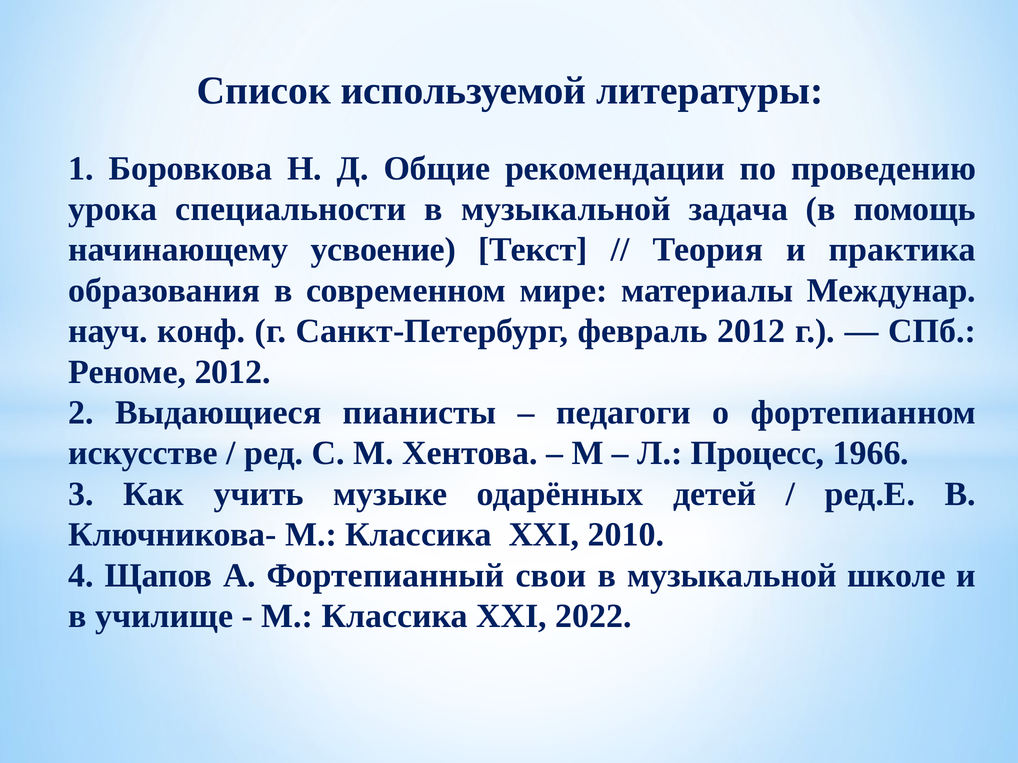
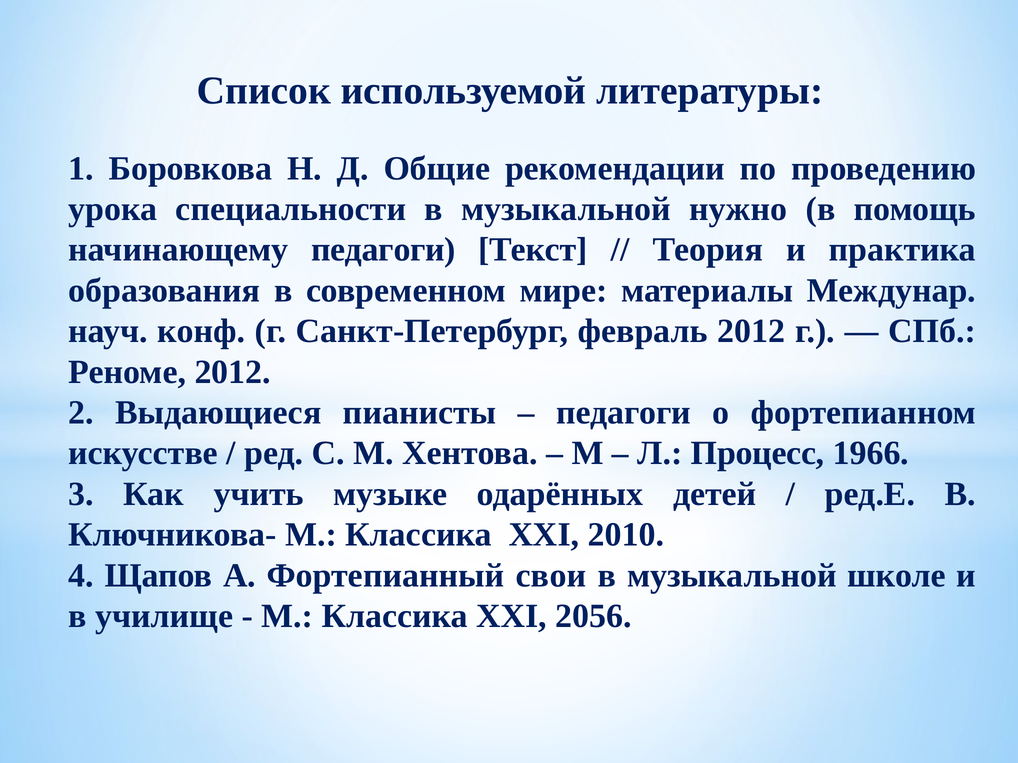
задача: задача -> нужно (738, 209)
начинающему усвоение: усвоение -> педагоги (383, 250)
2022: 2022 -> 2056 (593, 616)
